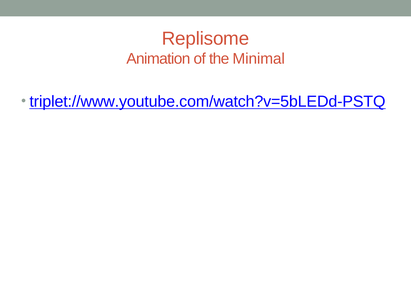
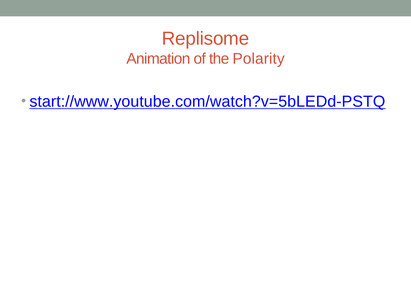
Minimal: Minimal -> Polarity (259, 59)
triplet://www.youtube.com/watch?v=5bLEDd-PSTQ: triplet://www.youtube.com/watch?v=5bLEDd-PSTQ -> start://www.youtube.com/watch?v=5bLEDd-PSTQ (207, 102)
